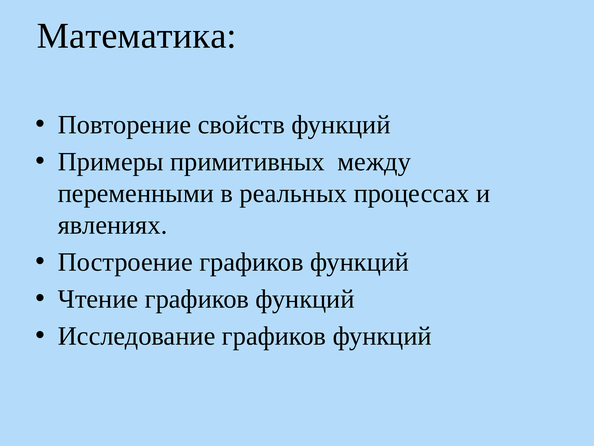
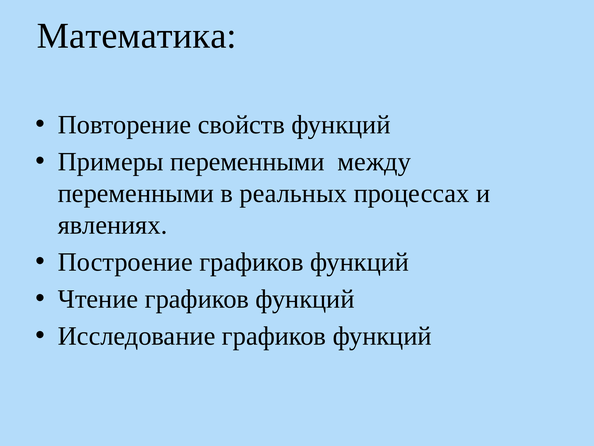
Примеры примитивных: примитивных -> переменными (247, 162)
